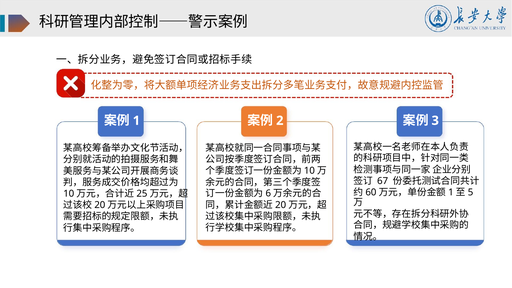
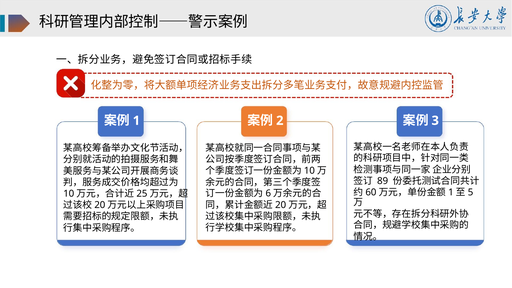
67: 67 -> 89 (383, 181)
